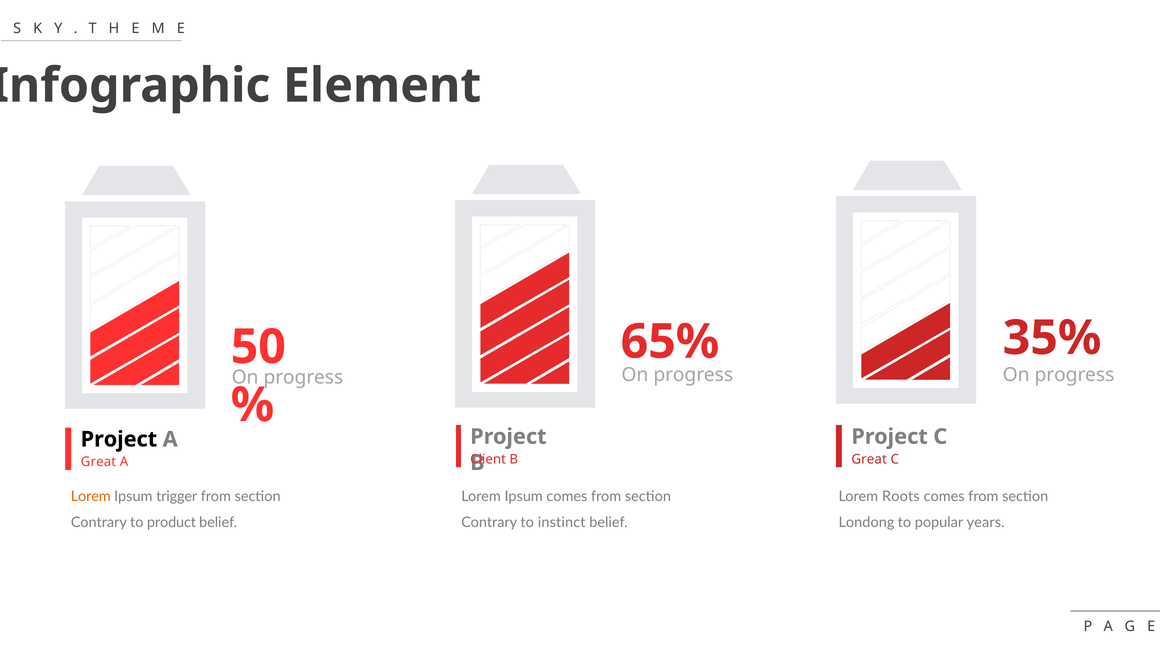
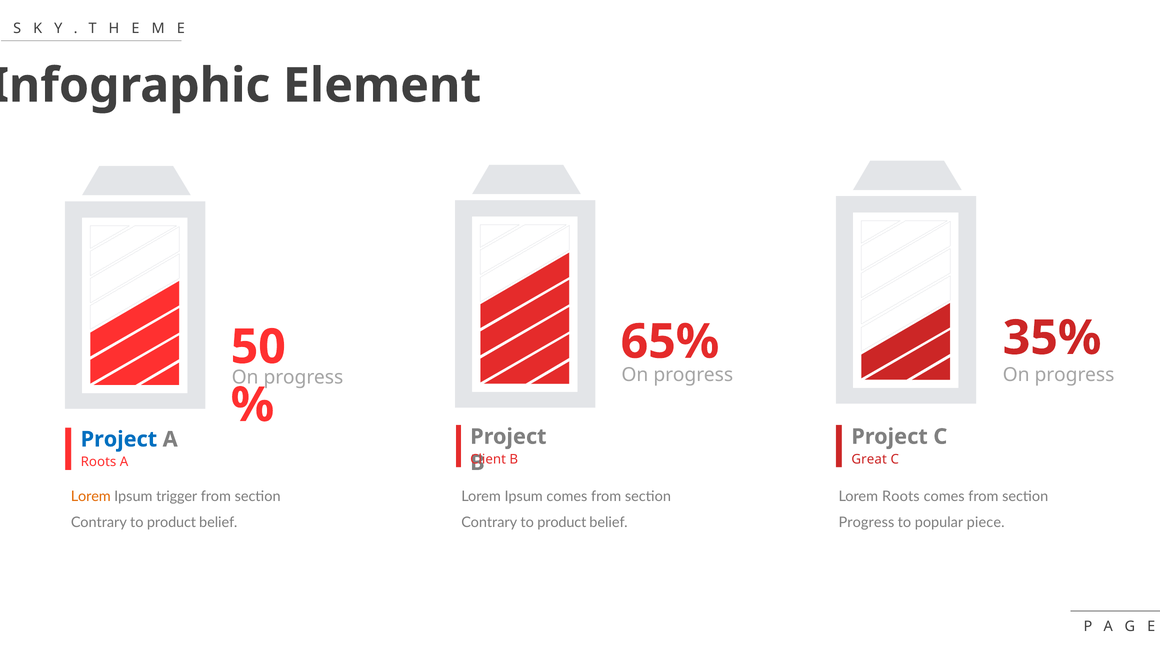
Project colour: black -> blue (119, 439)
Great: Great -> Roots (98, 462)
instinct: instinct -> product (562, 522)
Londong: Londong -> Progress (866, 522)
years: years -> piece (986, 522)
